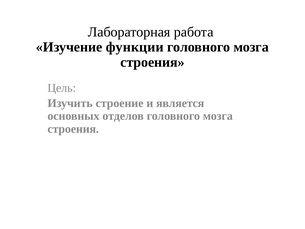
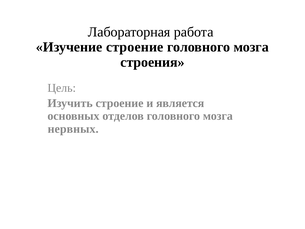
Изучение функции: функции -> строение (135, 47)
строения: строения -> нервных (73, 129)
